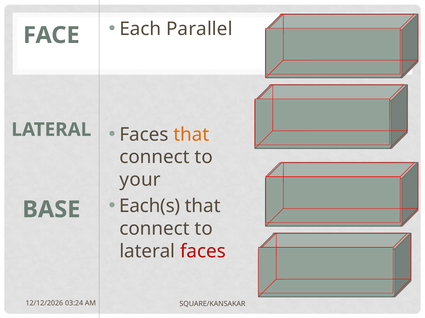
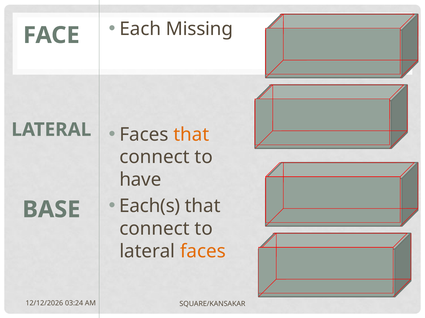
Parallel: Parallel -> Missing (200, 29)
your: your -> have (140, 180)
faces colour: red -> orange (203, 252)
